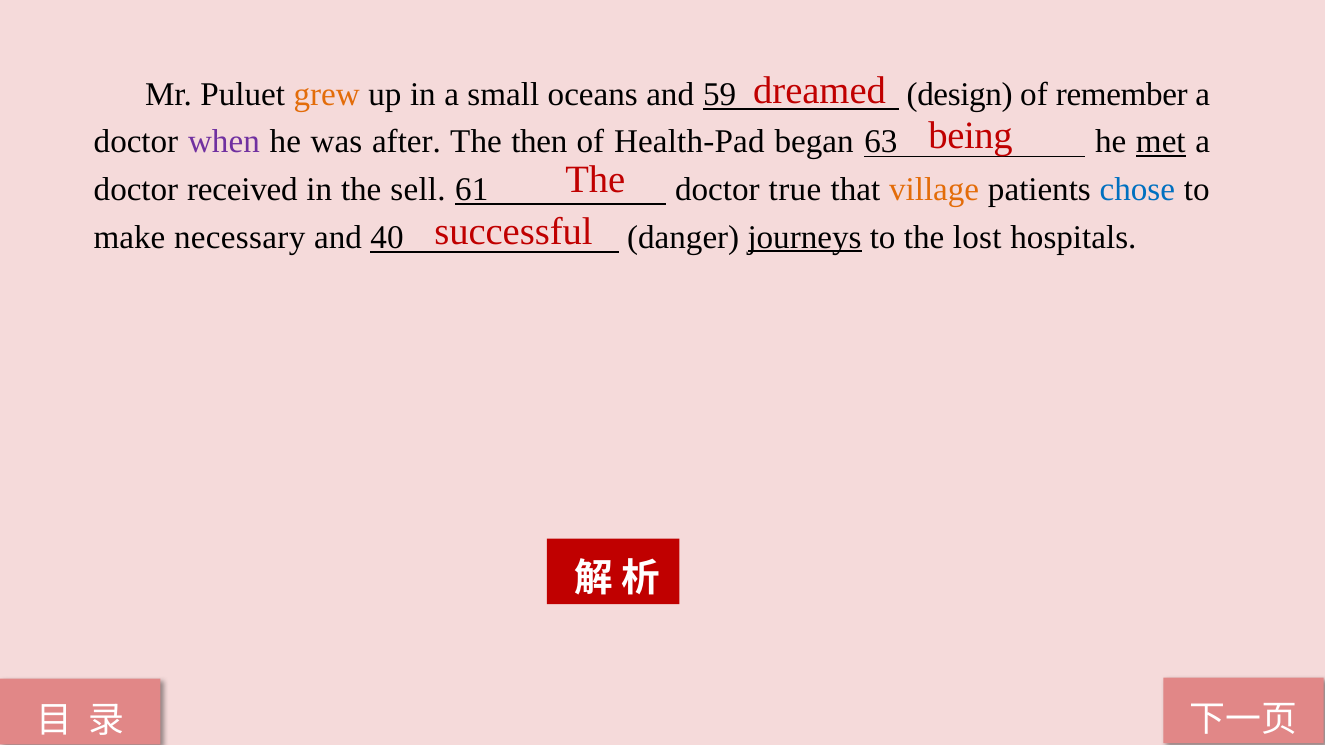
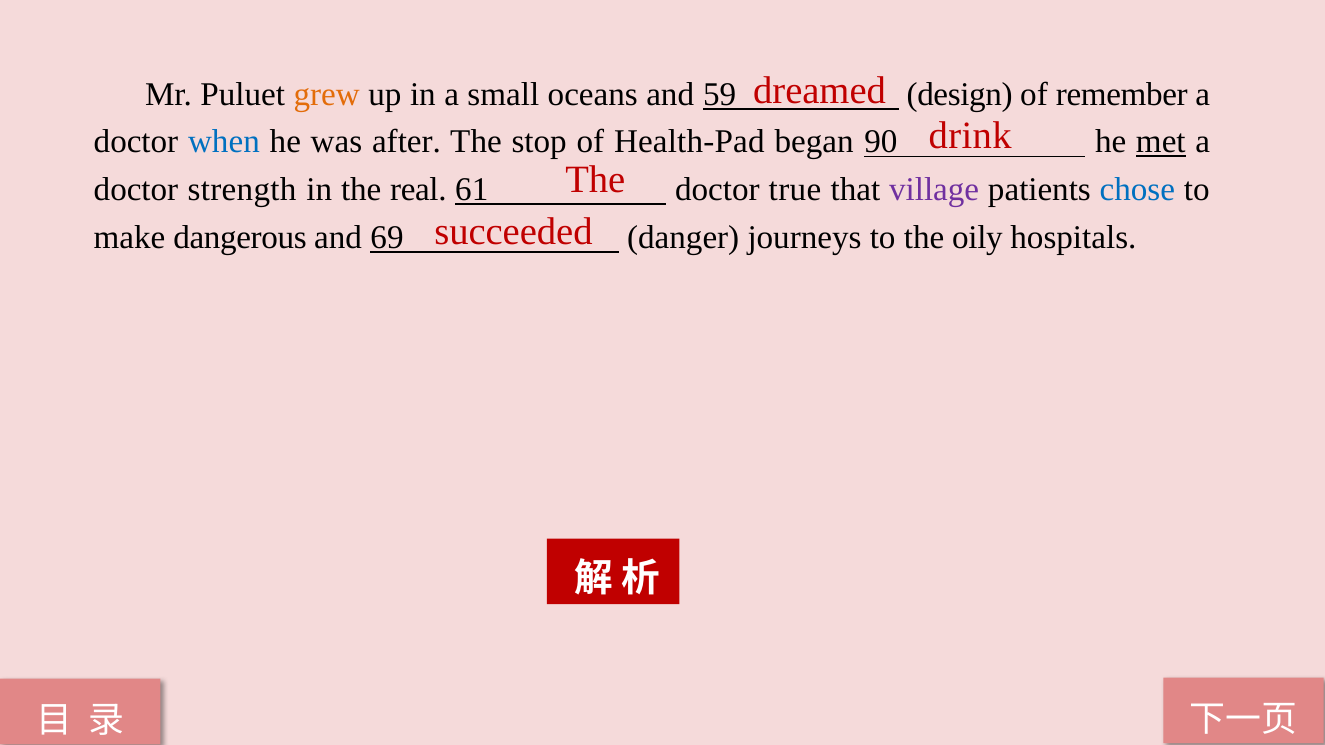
being: being -> drink (970, 136)
when colour: purple -> blue (224, 142)
then: then -> stop (539, 142)
63: 63 -> 90 (881, 142)
received: received -> strength (242, 190)
sell: sell -> real (418, 190)
village colour: orange -> purple (934, 190)
successful: successful -> succeeded (513, 232)
necessary: necessary -> dangerous (240, 237)
40: 40 -> 69 (387, 237)
journeys underline: present -> none (805, 237)
lost: lost -> oily (977, 237)
